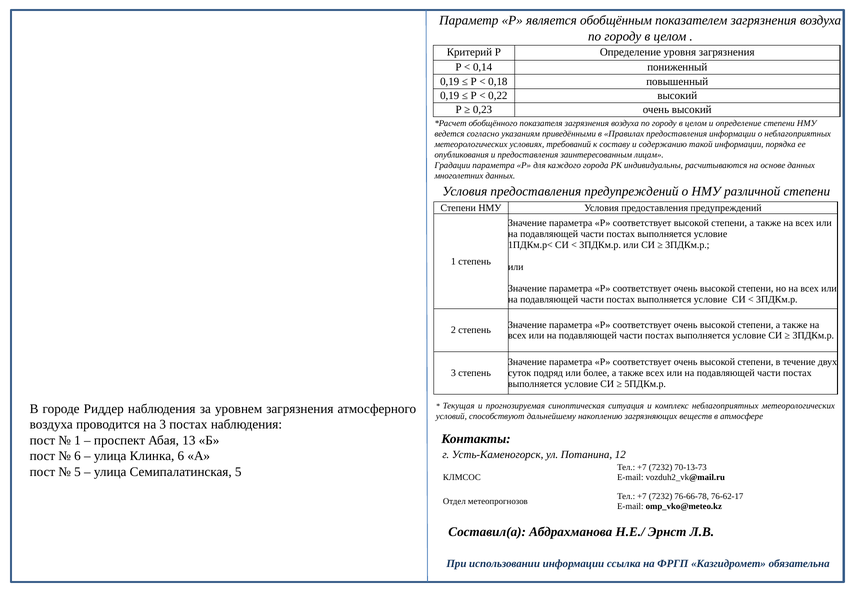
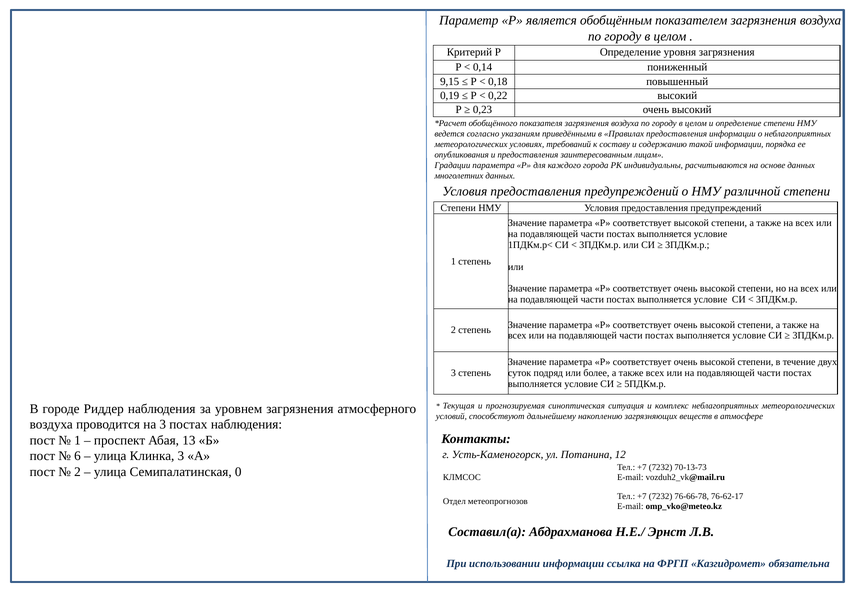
0,19: 0,19 -> 9,15 (450, 81)
Клинка 6: 6 -> 3 (181, 456)
5: 5 -> 2 (78, 472)
Семипалатинская 5: 5 -> 0 (238, 472)
